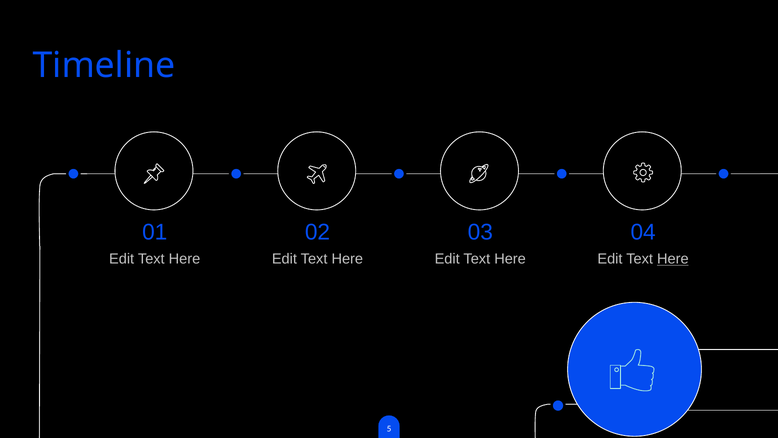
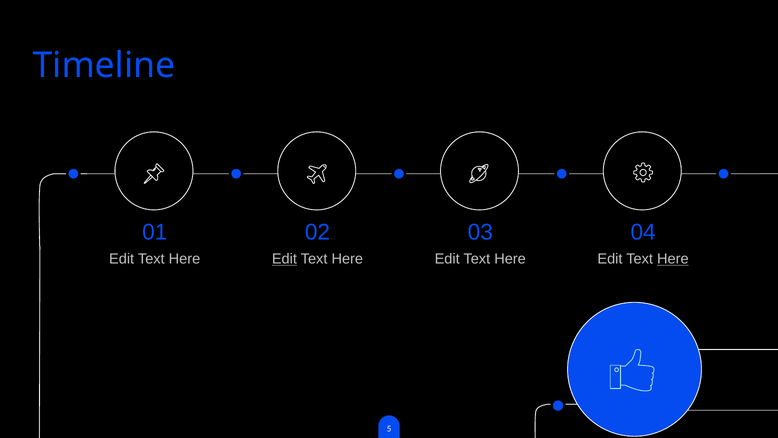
Edit underline: none -> present (284, 259)
